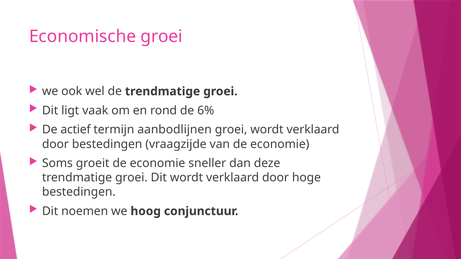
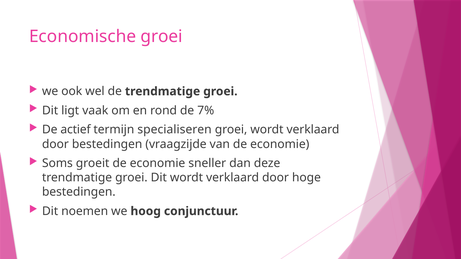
6%: 6% -> 7% (206, 111)
aanbodlijnen: aanbodlijnen -> specialiseren (175, 130)
